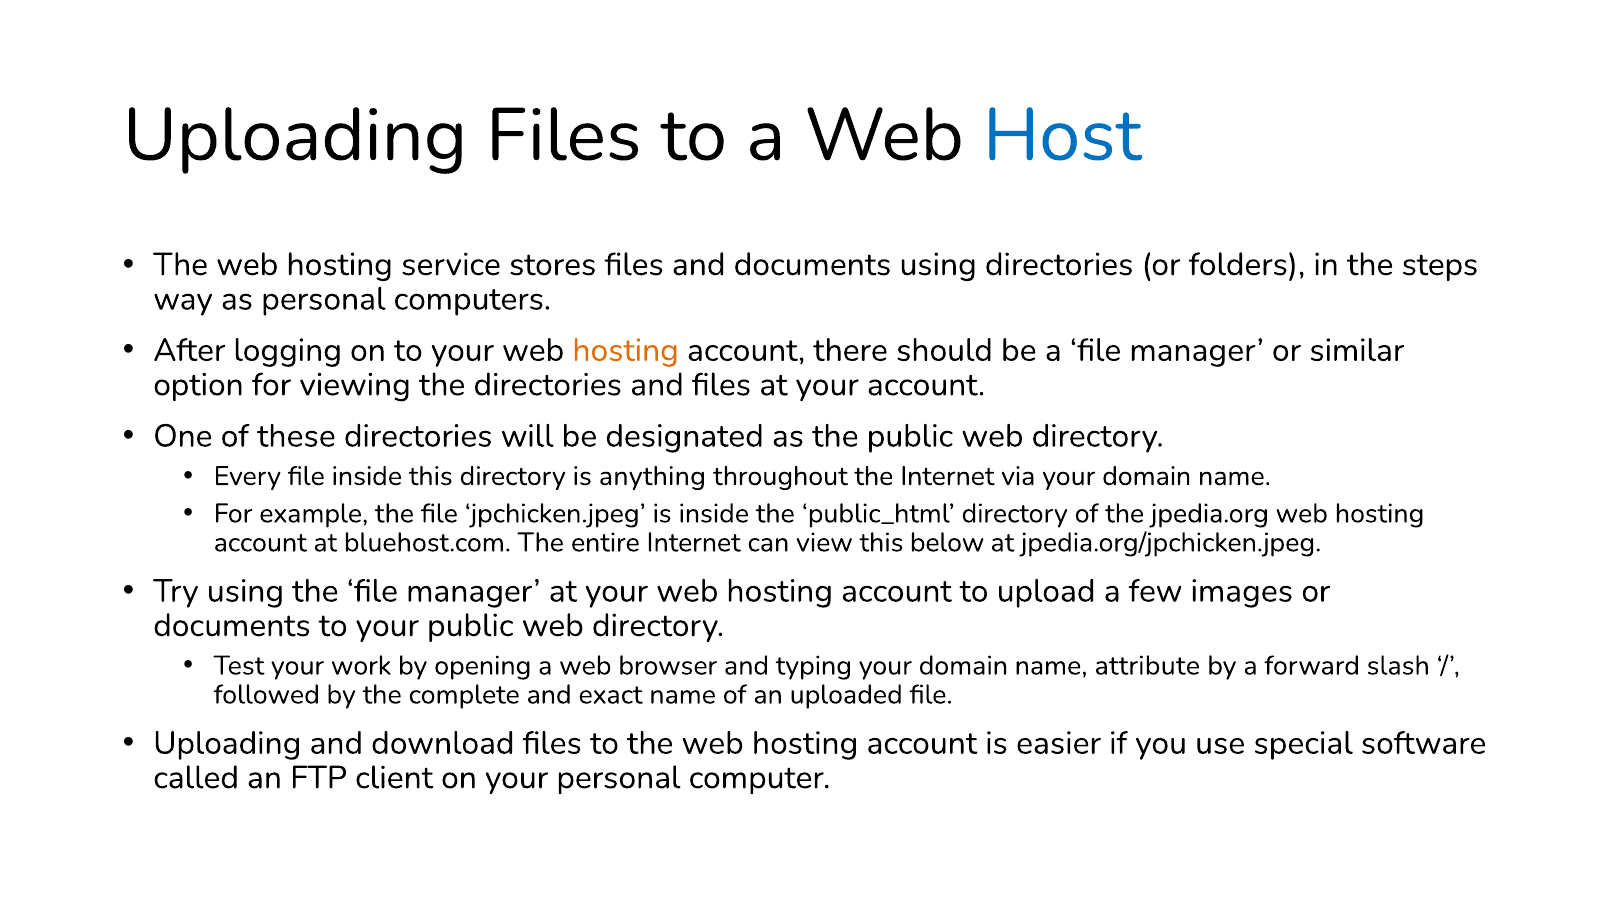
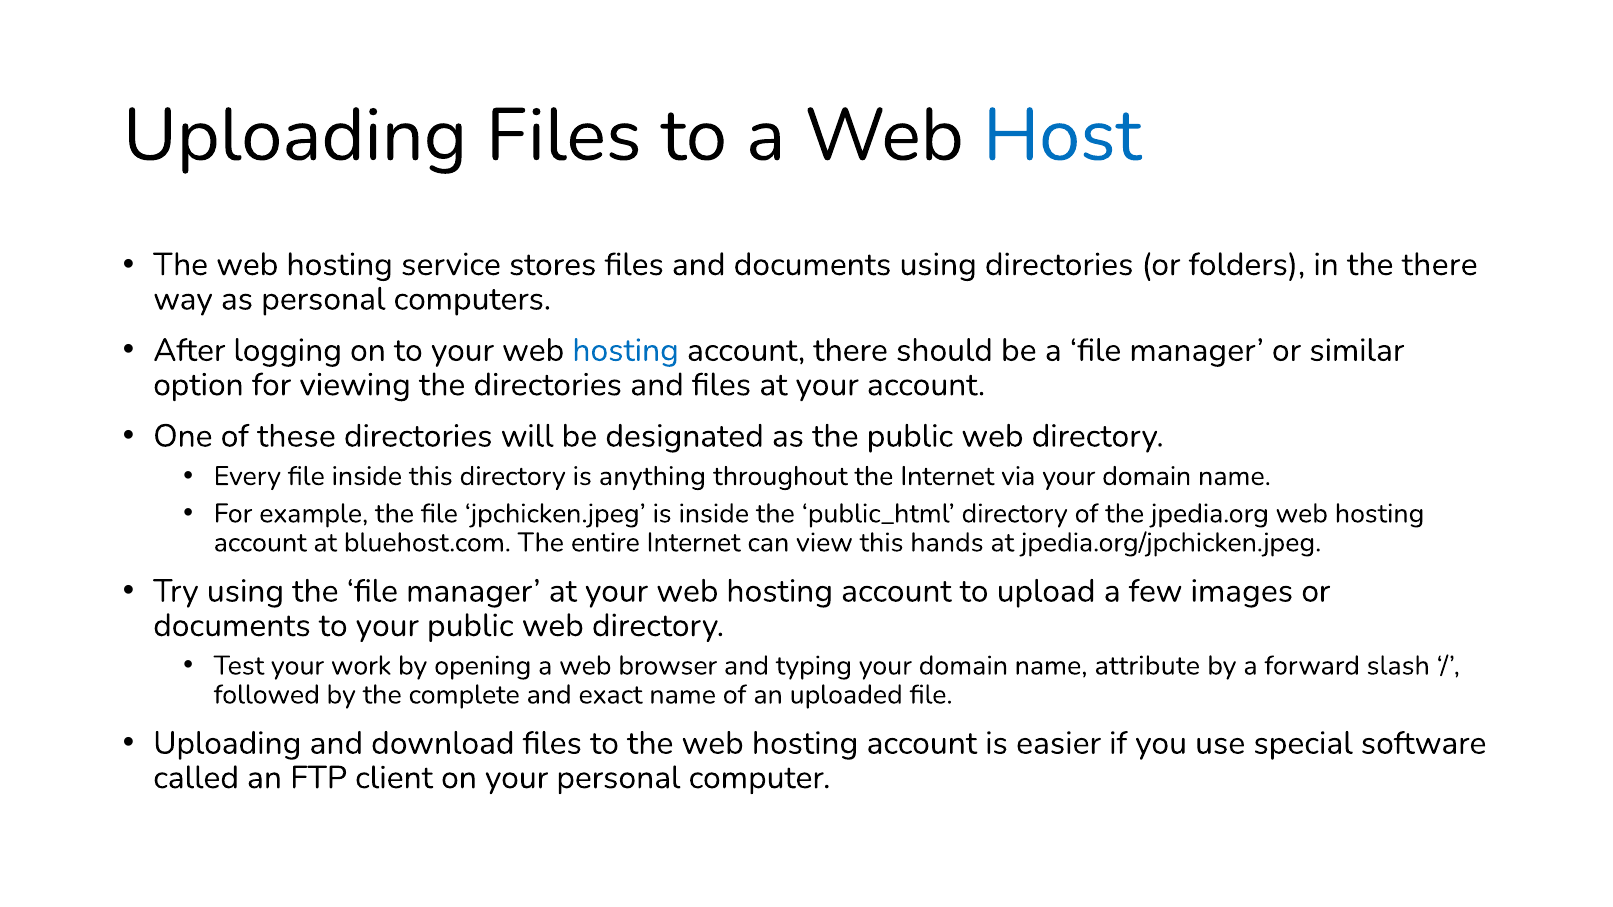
the steps: steps -> there (1440, 265)
hosting colour: orange -> blue (626, 350)
below: below -> hands (947, 543)
